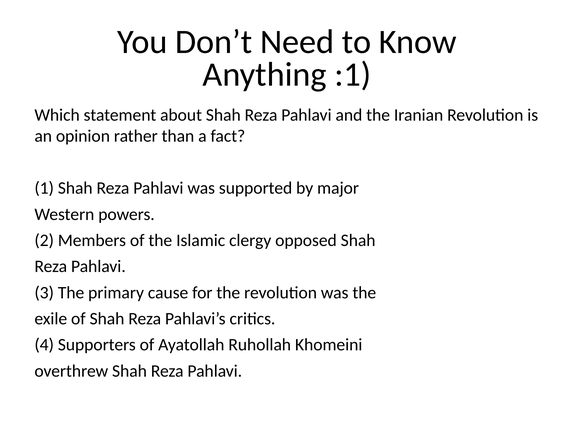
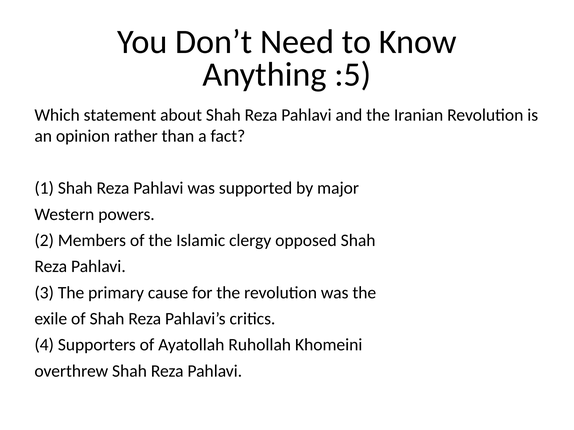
:1: :1 -> :5 (353, 75)
